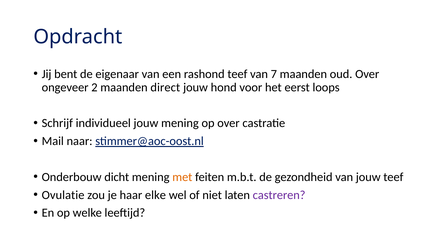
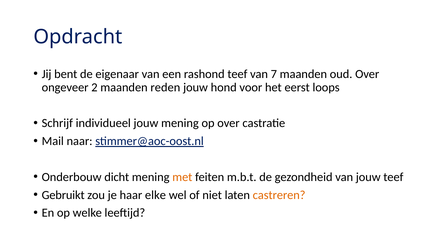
direct: direct -> reden (165, 87)
Ovulatie: Ovulatie -> Gebruikt (63, 195)
castreren colour: purple -> orange (279, 195)
